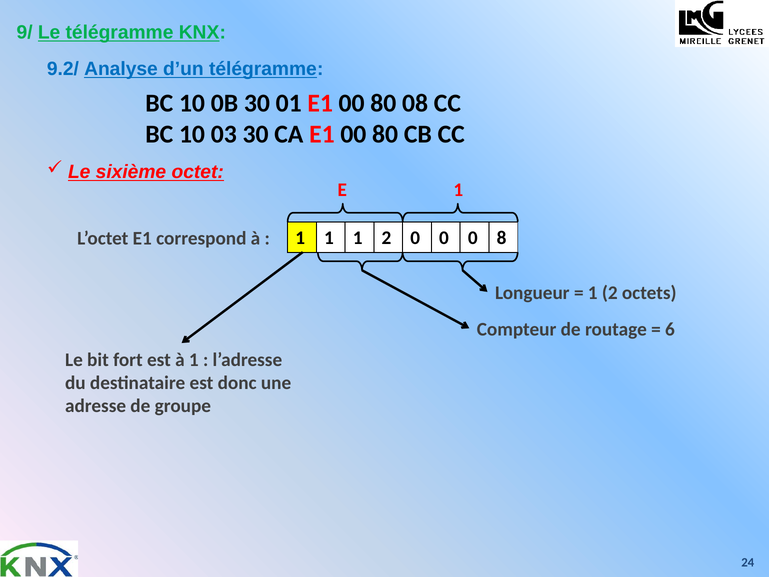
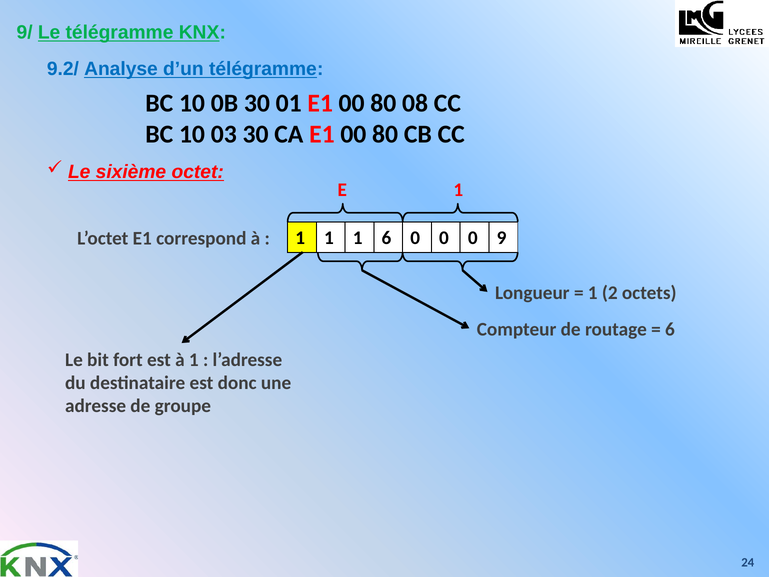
1 1 2: 2 -> 6 (386, 238)
8: 8 -> 9 (502, 238)
